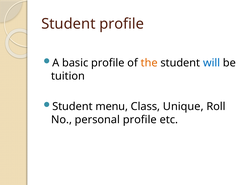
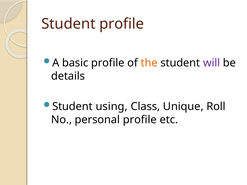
will colour: blue -> purple (212, 63)
tuition: tuition -> details (68, 76)
menu: menu -> using (112, 107)
